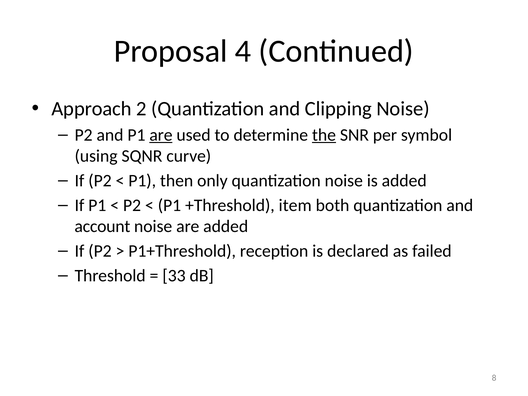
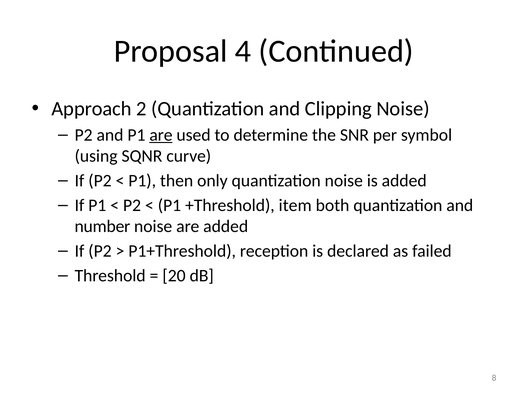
the underline: present -> none (324, 135)
account: account -> number (102, 227)
33: 33 -> 20 (174, 276)
